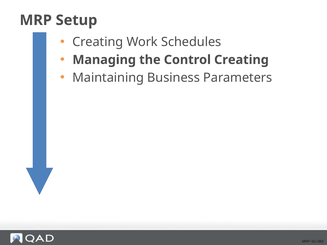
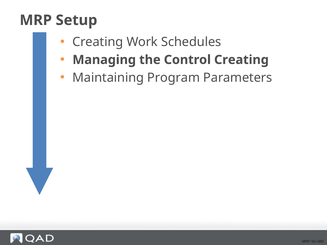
Business: Business -> Program (174, 78)
